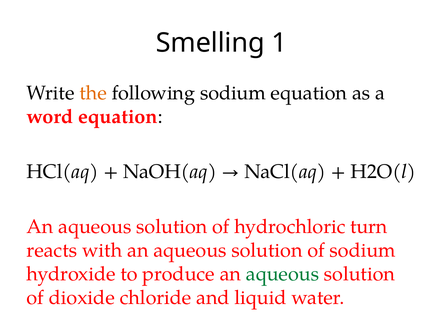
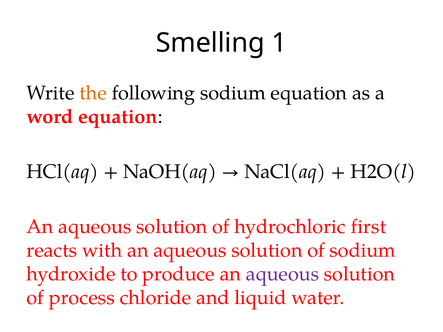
turn: turn -> first (368, 227)
aqueous colour: green -> purple (282, 274)
dioxide: dioxide -> process (82, 298)
